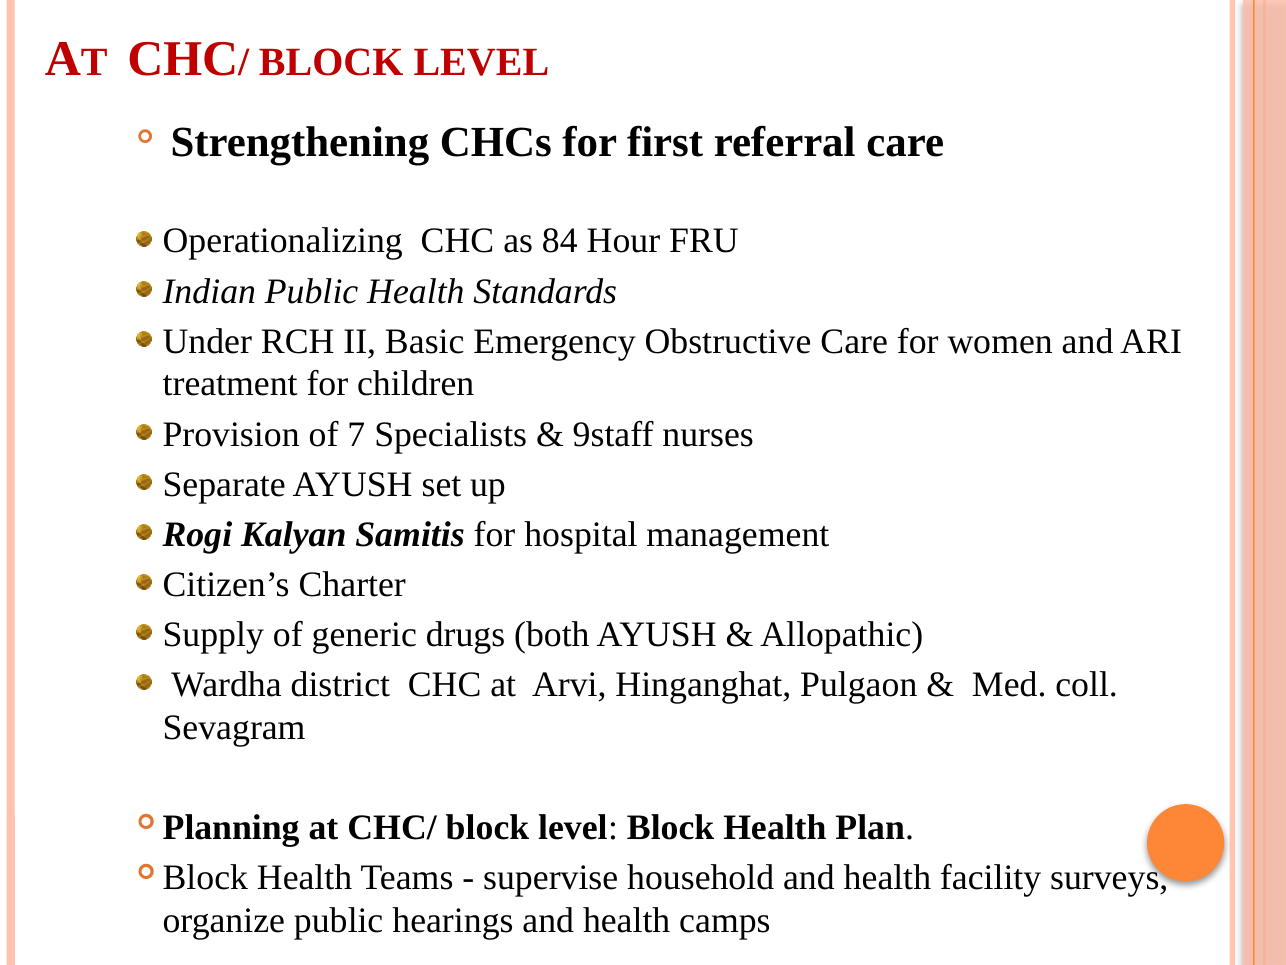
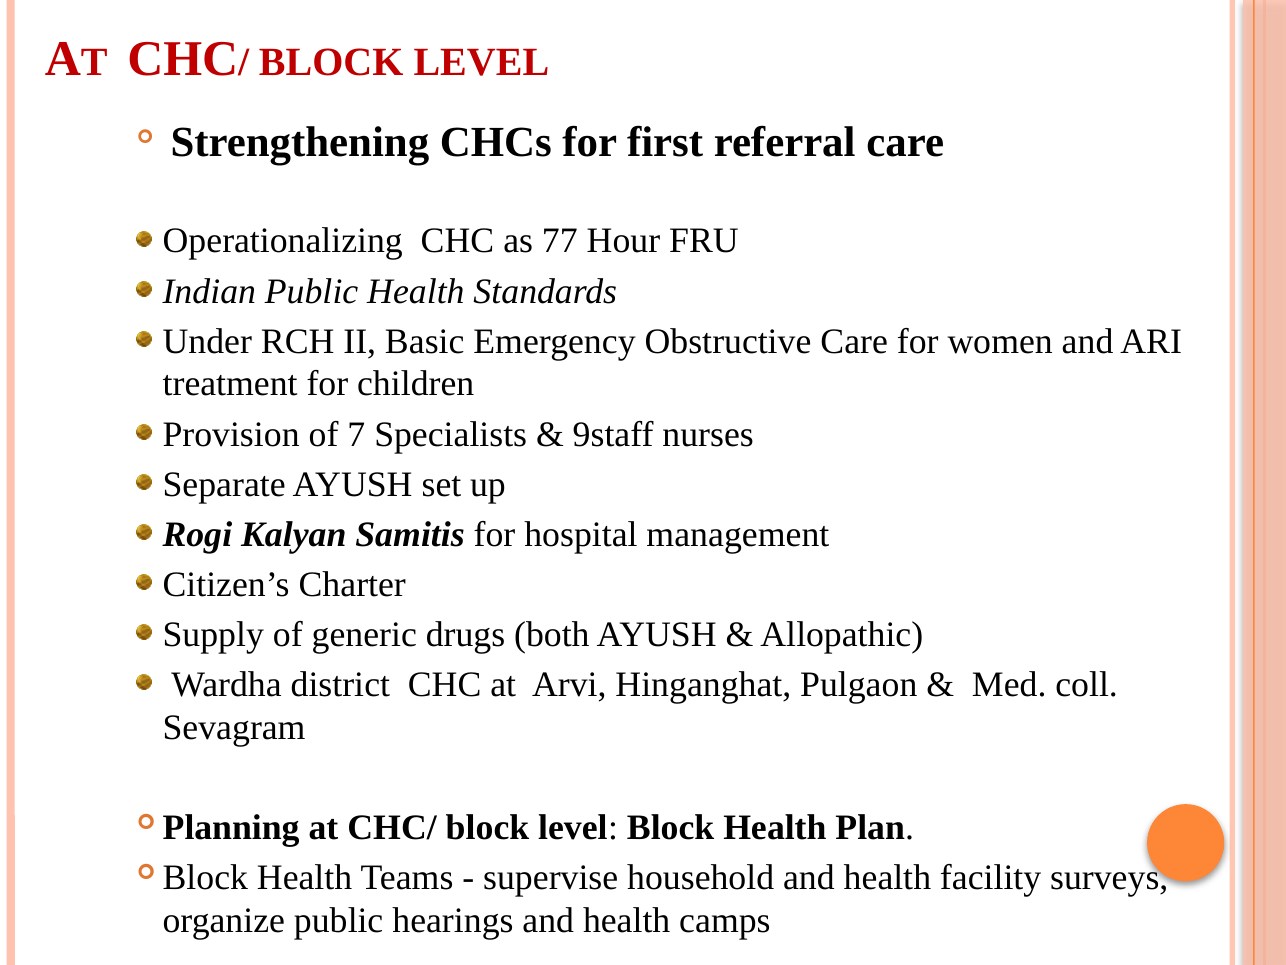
84: 84 -> 77 (560, 241)
